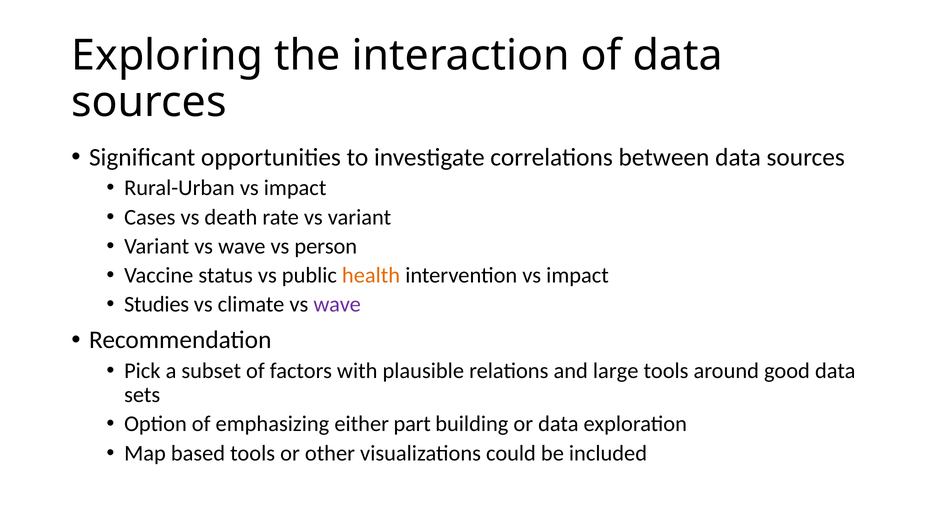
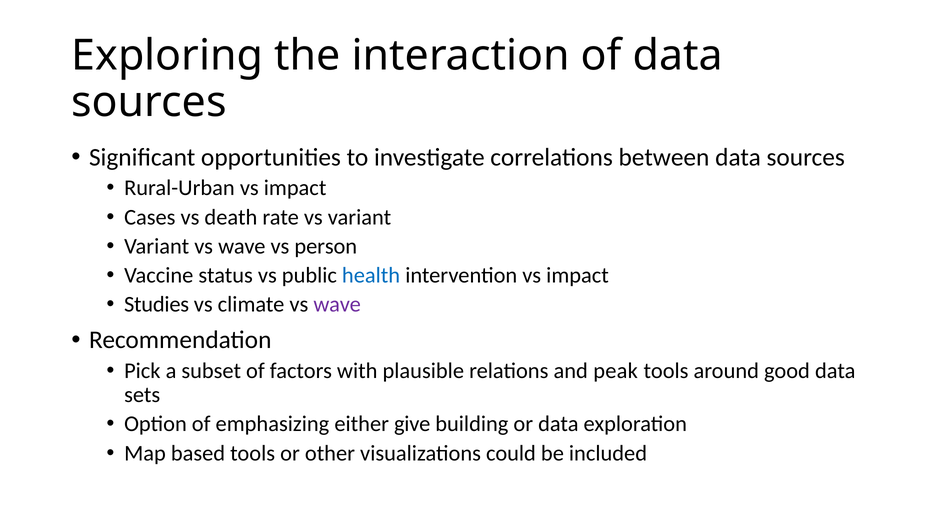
health colour: orange -> blue (371, 275)
large: large -> peak (616, 371)
part: part -> give (412, 424)
